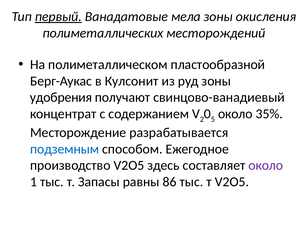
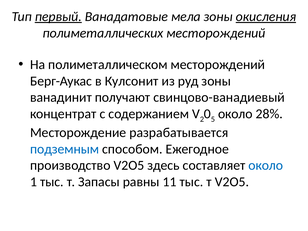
окисления underline: none -> present (266, 17)
полиметаллическом пластообразной: пластообразной -> месторождений (218, 65)
удобрения: удобрения -> ванадинит (61, 97)
35%: 35% -> 28% (269, 114)
около colour: purple -> blue (266, 165)
86: 86 -> 11 (170, 182)
